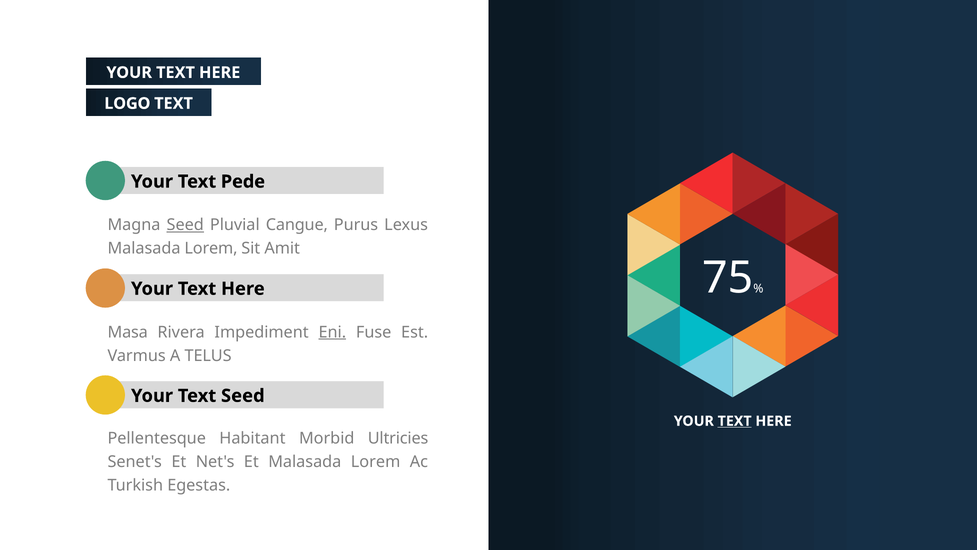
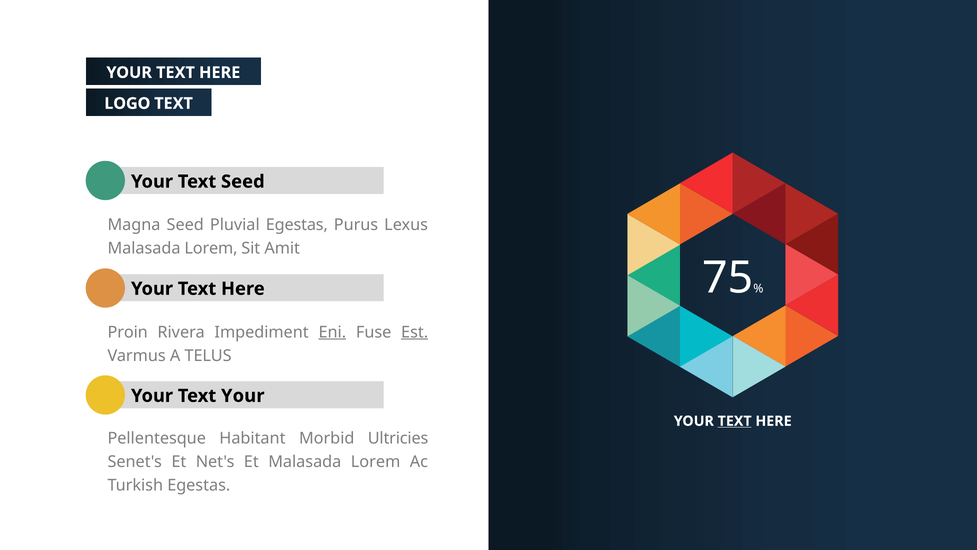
Text Pede: Pede -> Seed (243, 181)
Seed underline: present -> none (185, 225)
Pluvial Cangue: Cangue -> Egestas (297, 225)
Masa: Masa -> Proin (128, 332)
Est underline: none -> present (415, 332)
Your Text Seed: Seed -> Your (243, 396)
